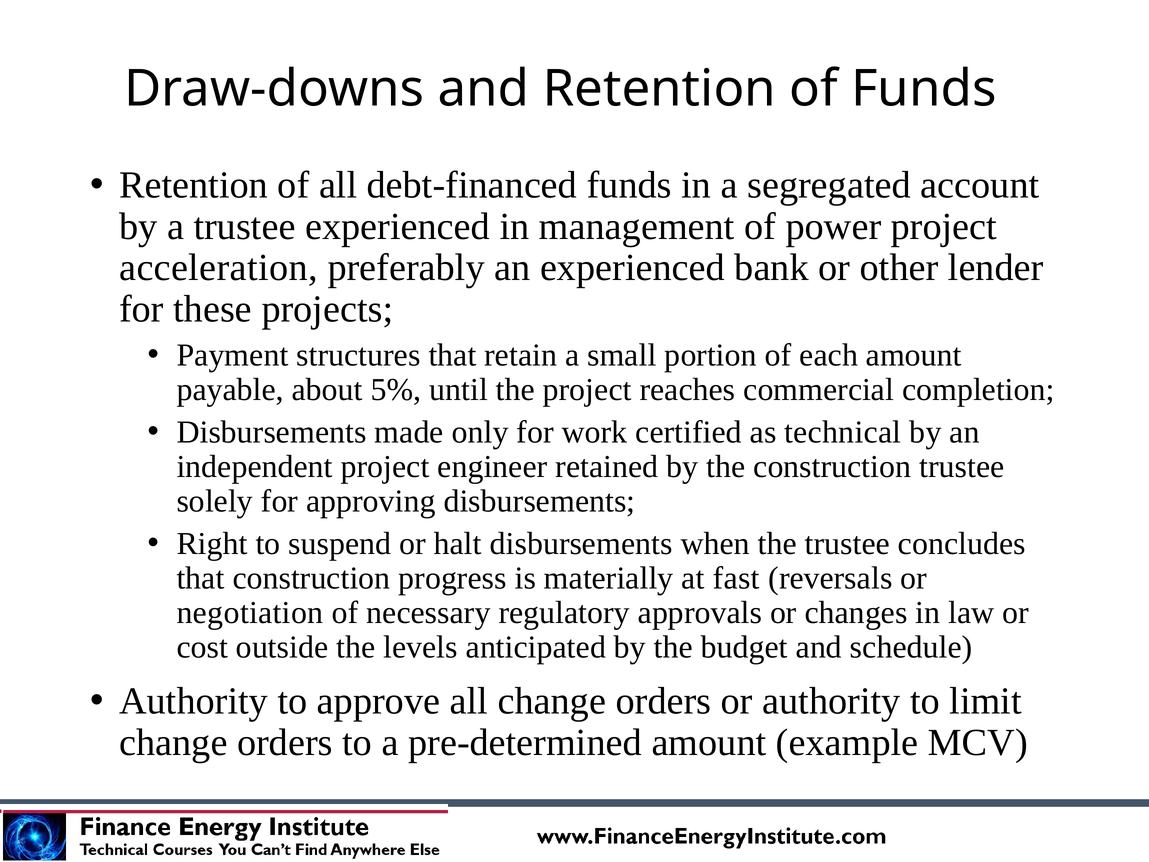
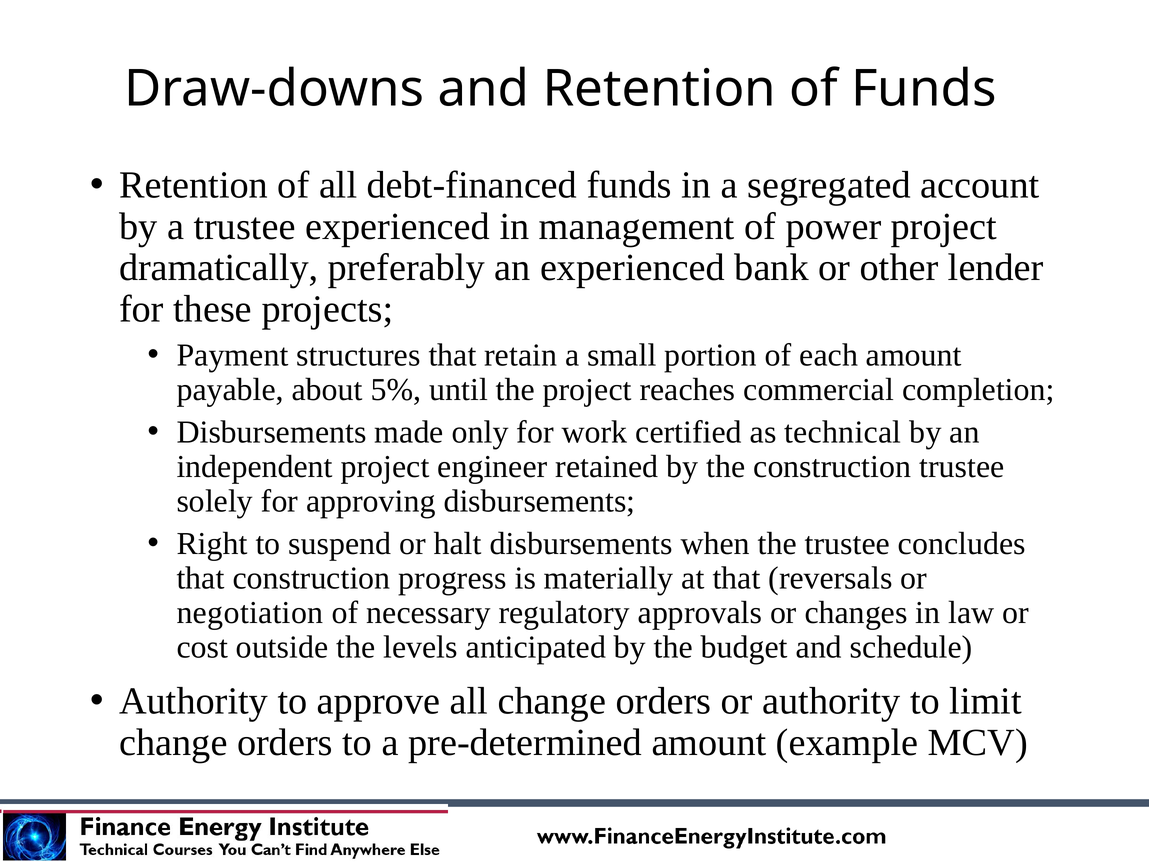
acceleration: acceleration -> dramatically (219, 268)
at fast: fast -> that (736, 578)
